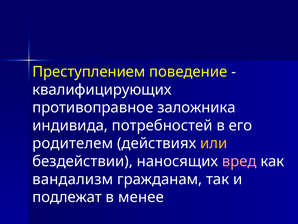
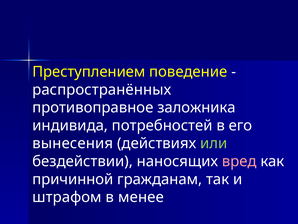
квалифицирующих: квалифицирующих -> распространённых (102, 89)
родителем: родителем -> вынесения (73, 143)
или colour: yellow -> light green (214, 143)
вандализм: вандализм -> причинной (73, 179)
подлежат: подлежат -> штрафом (67, 197)
